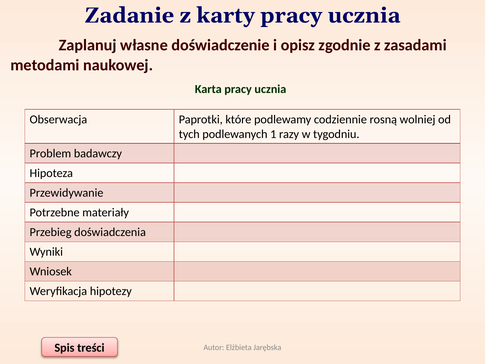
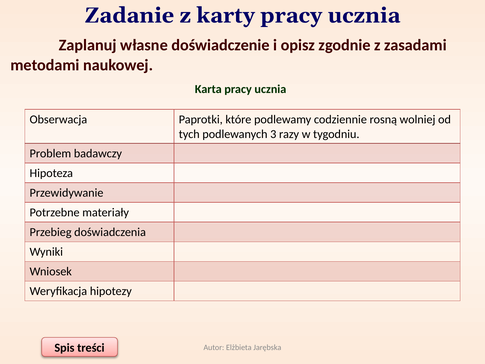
1: 1 -> 3 (273, 134)
